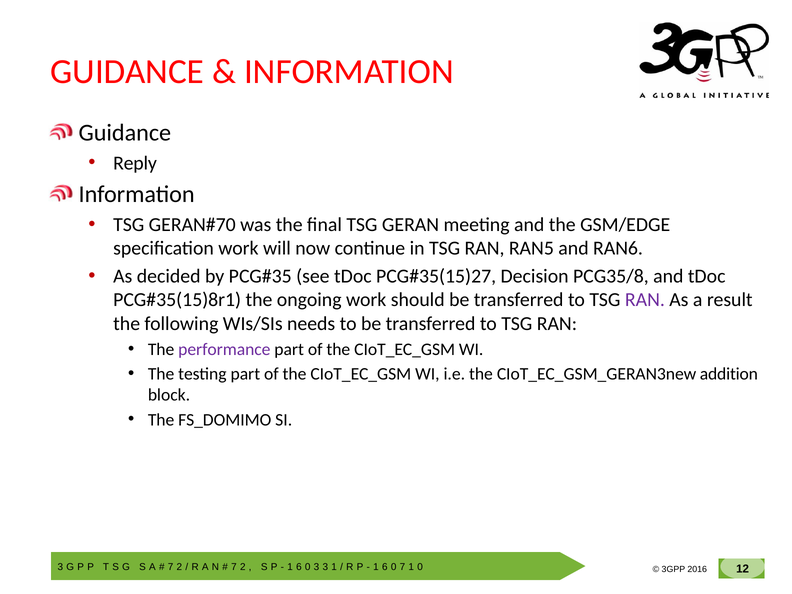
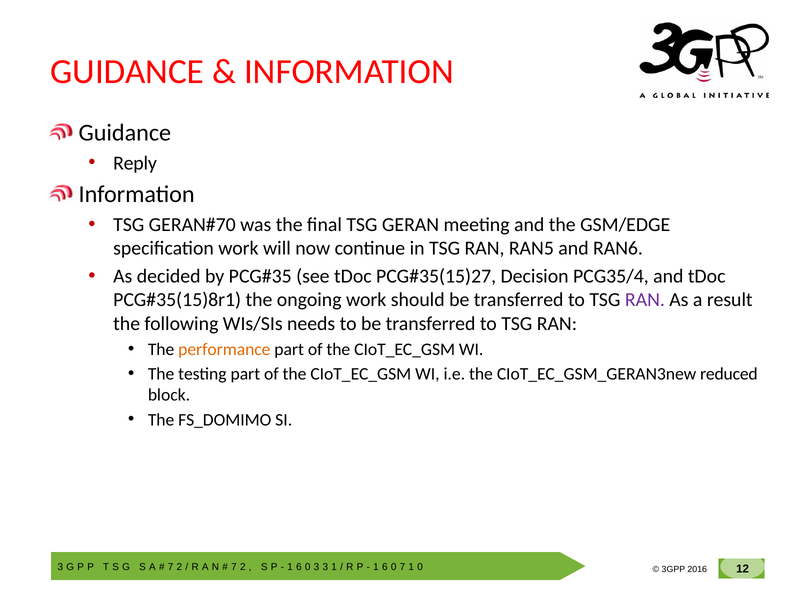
PCG35/8: PCG35/8 -> PCG35/4 (611, 276)
performance colour: purple -> orange (224, 349)
addition: addition -> reduced (729, 374)
